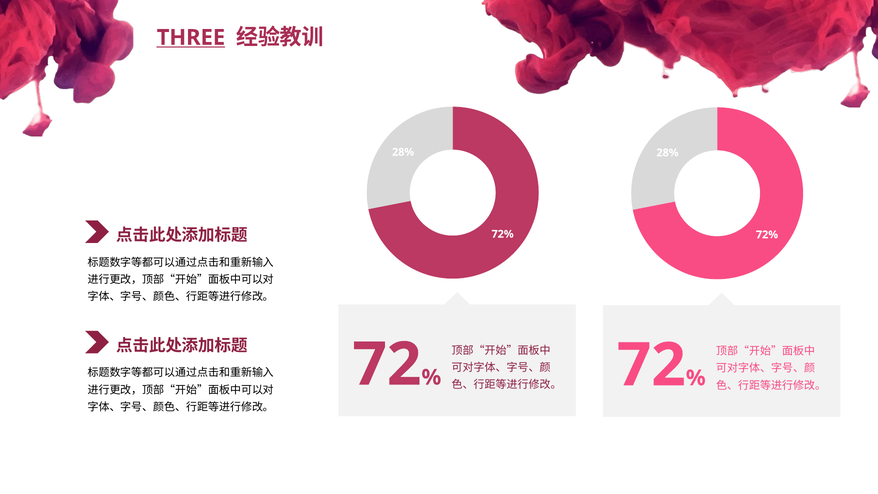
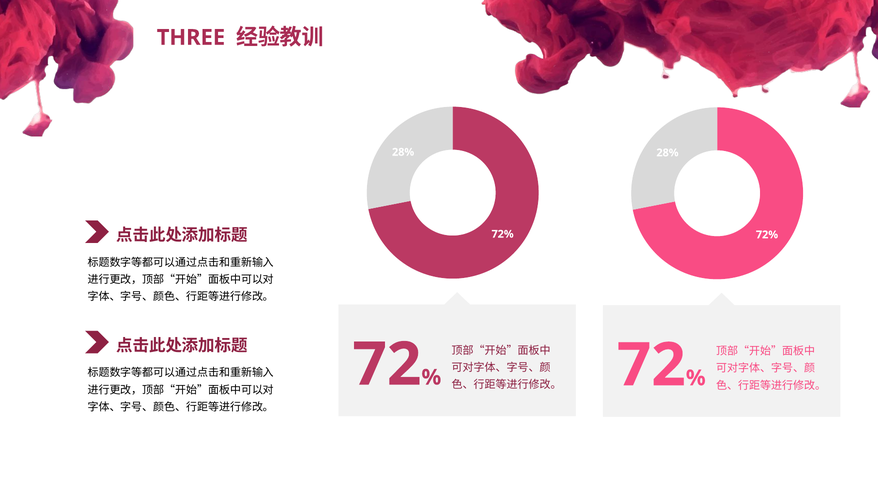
THREE underline: present -> none (191, 38)
